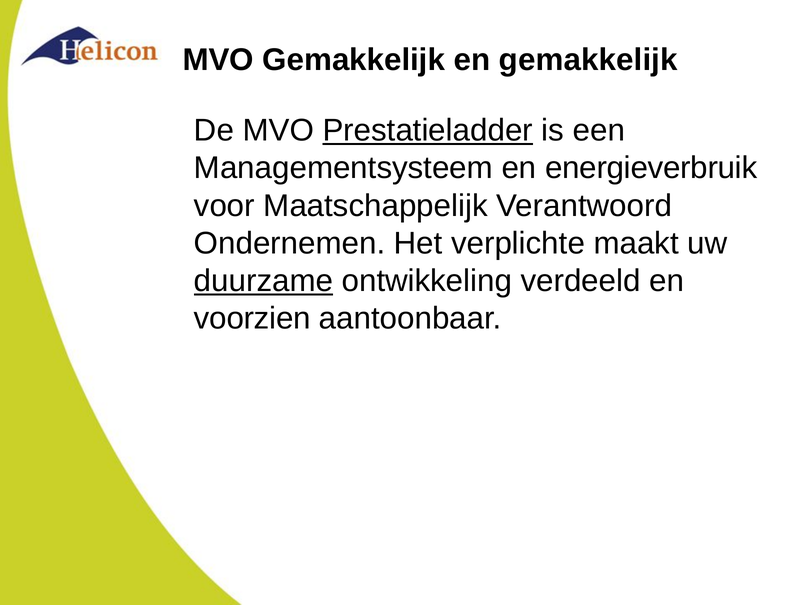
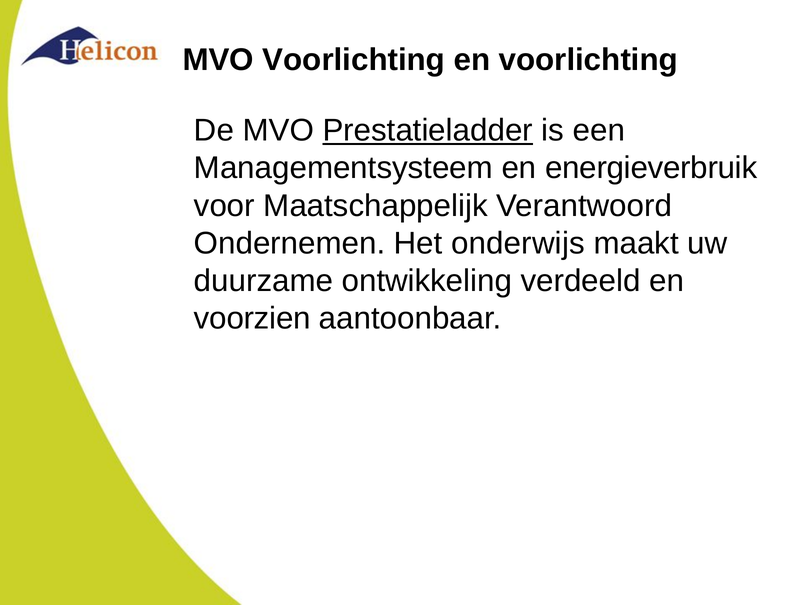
MVO Gemakkelijk: Gemakkelijk -> Voorlichting (354, 60)
en gemakkelijk: gemakkelijk -> voorlichting (588, 60)
verplichte: verplichte -> onderwijs (518, 243)
duurzame underline: present -> none (264, 281)
